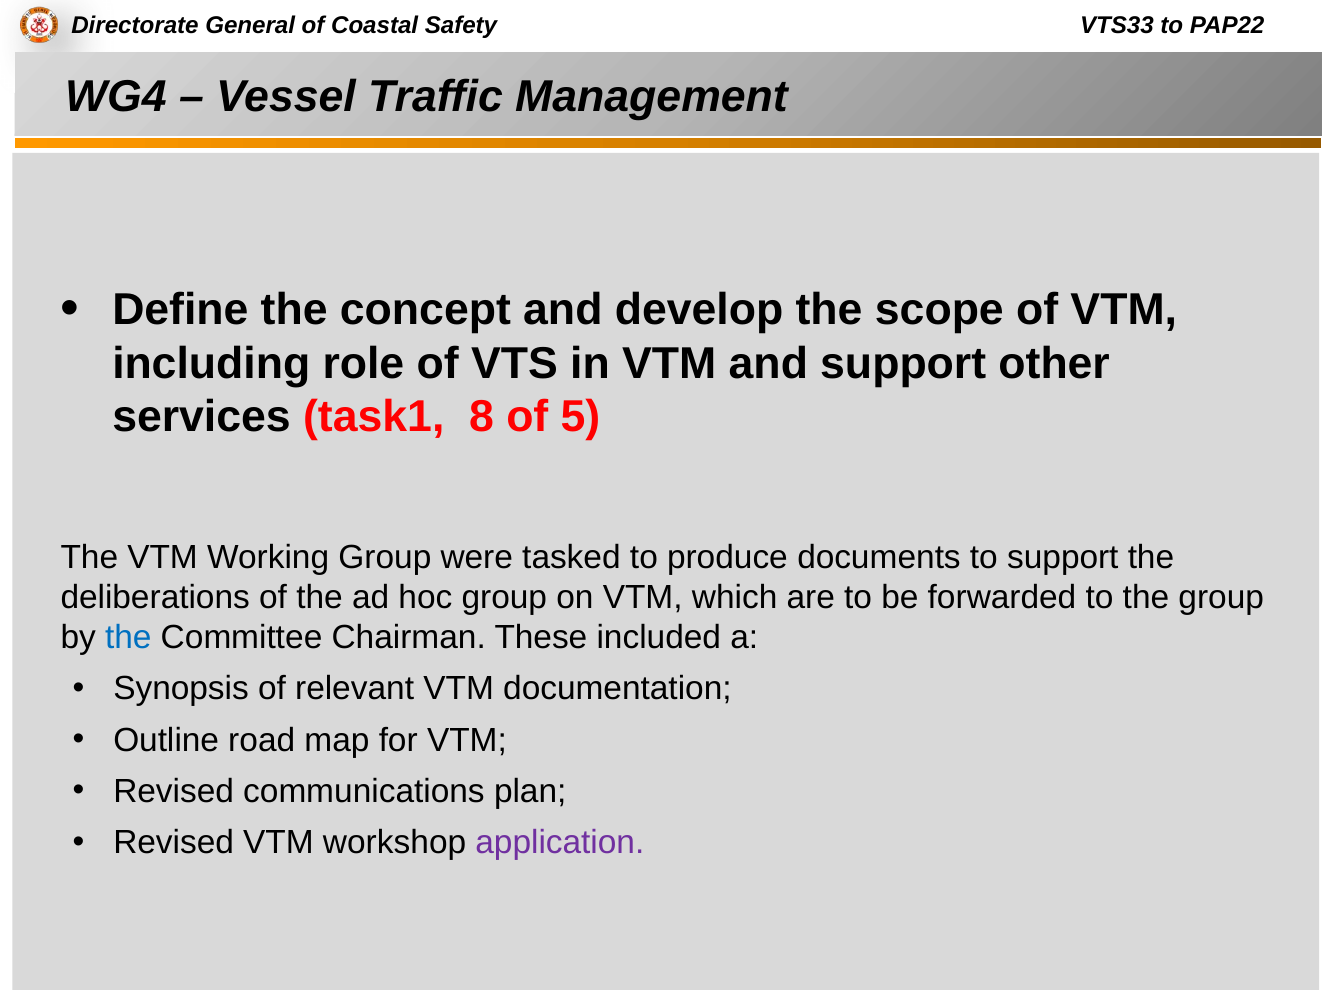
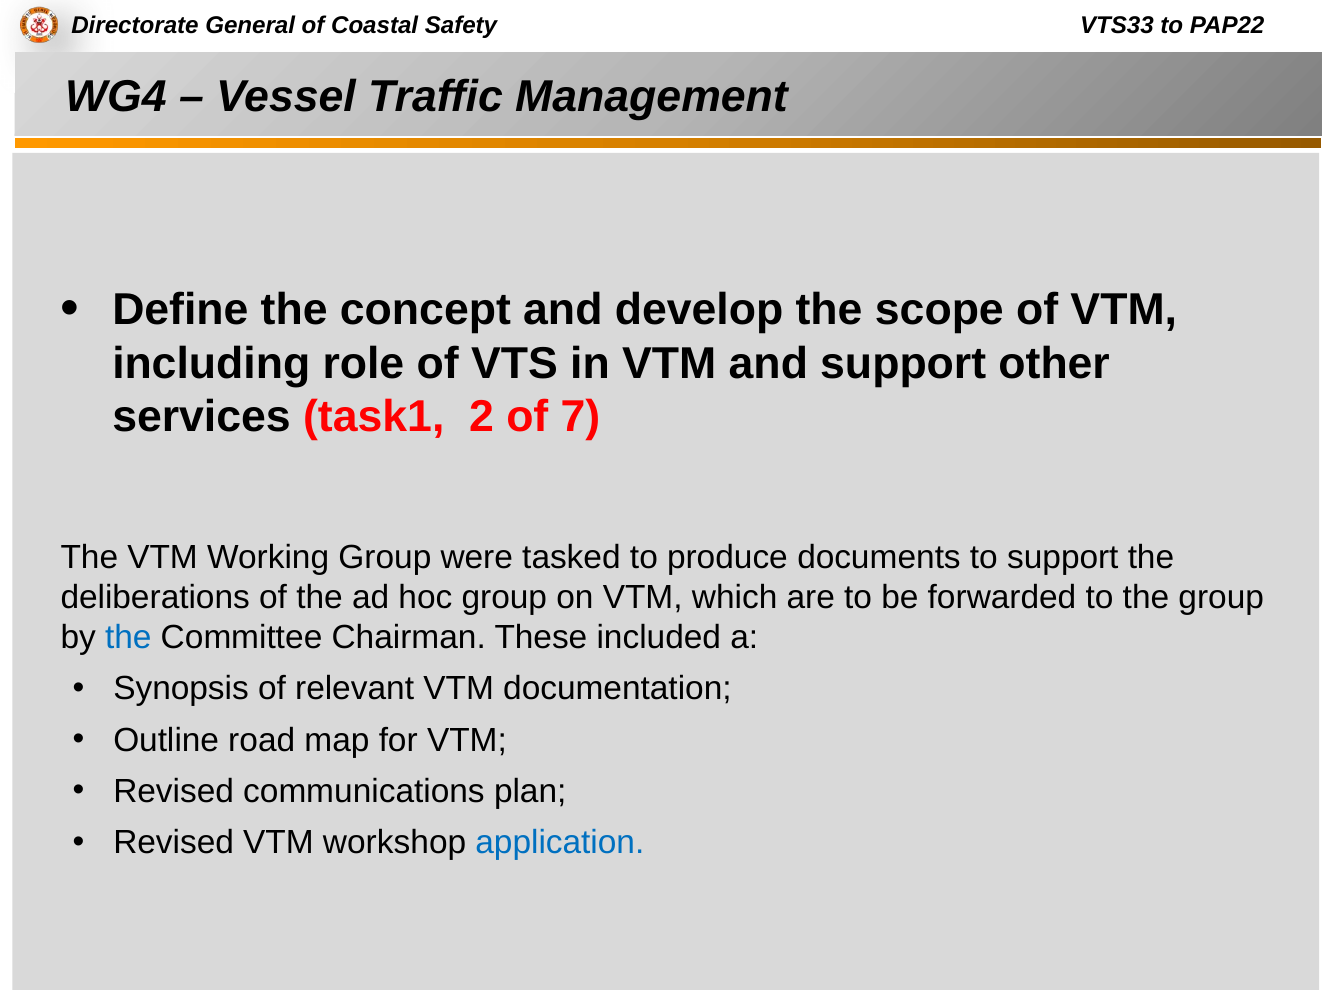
8: 8 -> 2 (481, 417)
5: 5 -> 7 (580, 417)
application colour: purple -> blue (560, 843)
